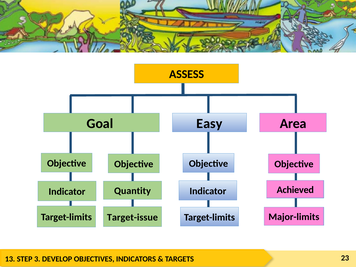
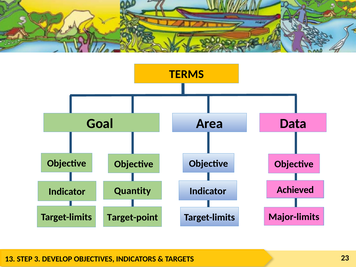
ASSESS: ASSESS -> TERMS (186, 74)
Easy: Easy -> Area (210, 123)
Area: Area -> Data (293, 123)
Target-issue: Target-issue -> Target-point (133, 217)
